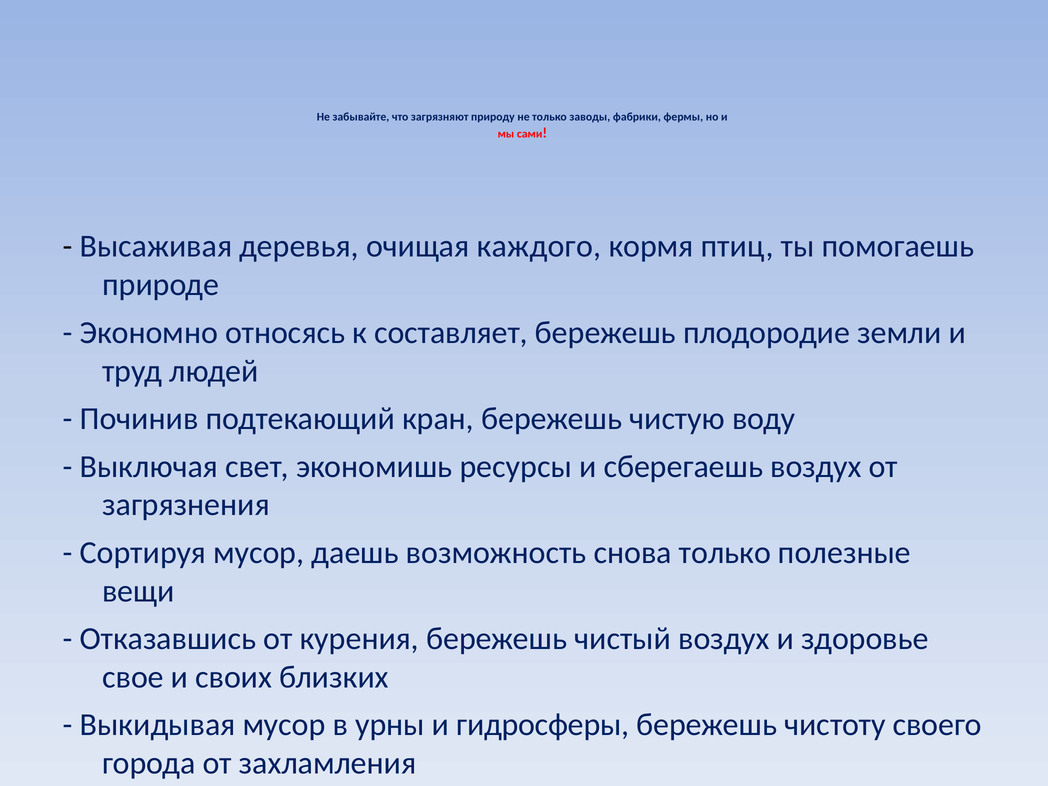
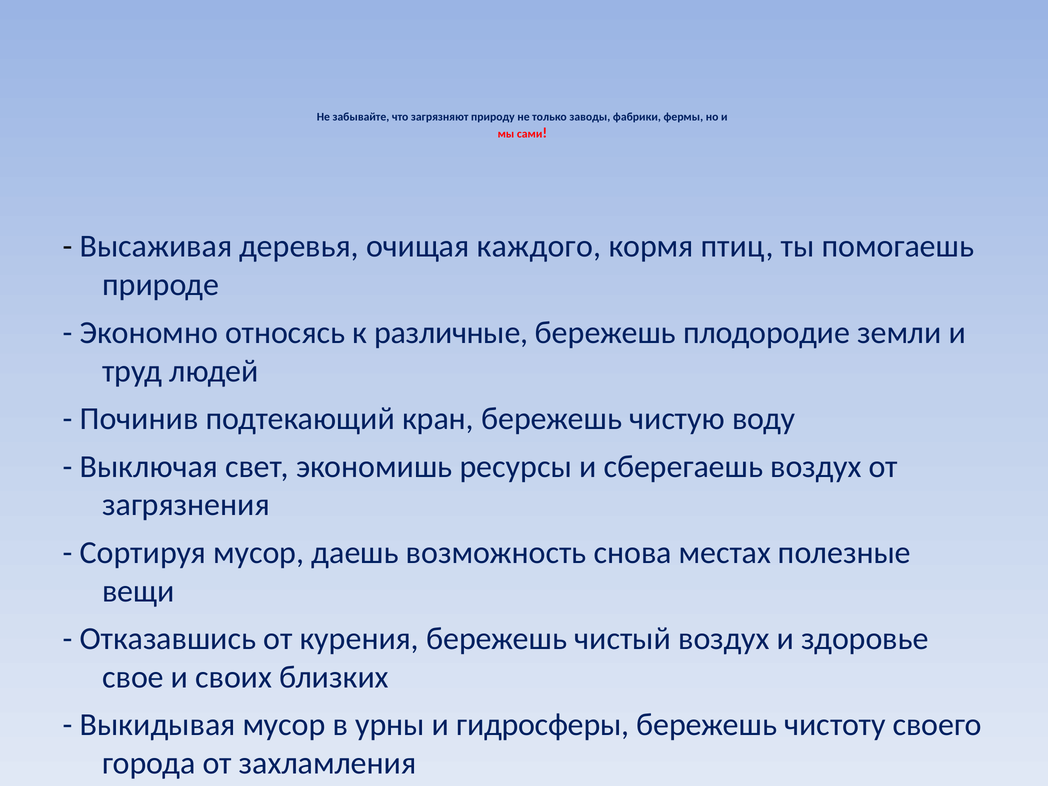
составляет: составляет -> различные (451, 333)
снова только: только -> местах (725, 553)
